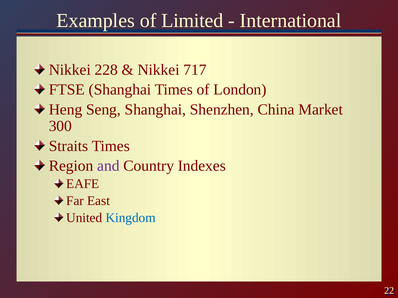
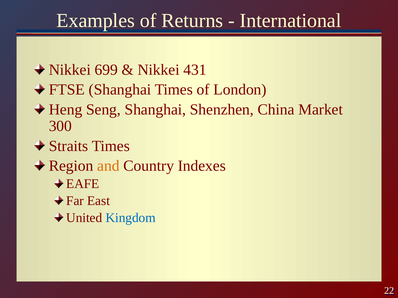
Limited: Limited -> Returns (192, 21)
228: 228 -> 699 (106, 70)
717: 717 -> 431 (195, 70)
and colour: purple -> orange (108, 166)
